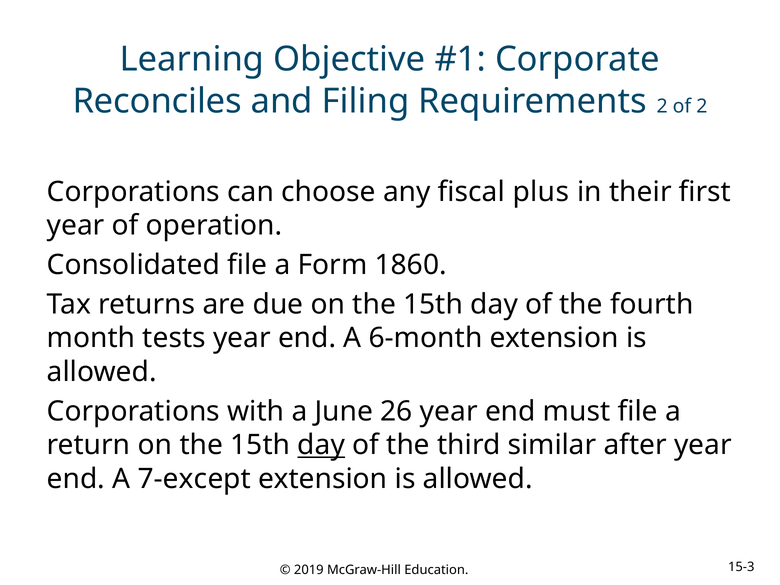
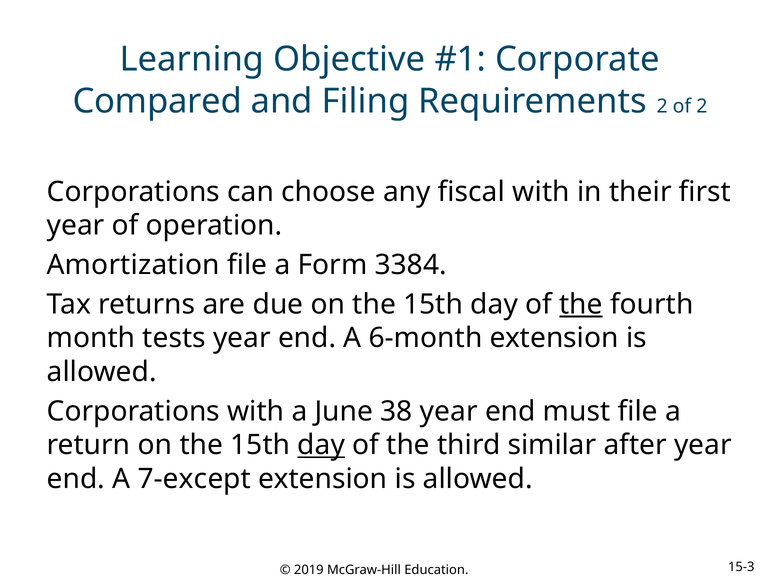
Reconciles: Reconciles -> Compared (157, 101)
fiscal plus: plus -> with (541, 192)
Consolidated: Consolidated -> Amortization (133, 265)
1860: 1860 -> 3384 (411, 265)
the underline: none -> present (581, 304)
26: 26 -> 38 (396, 411)
